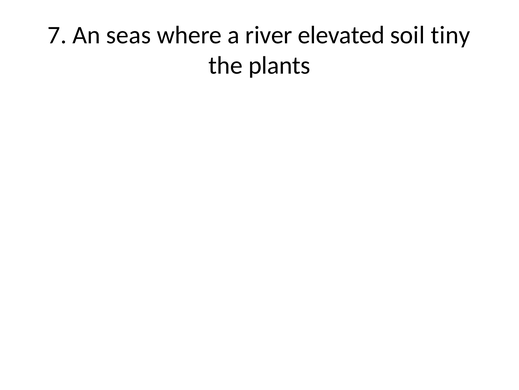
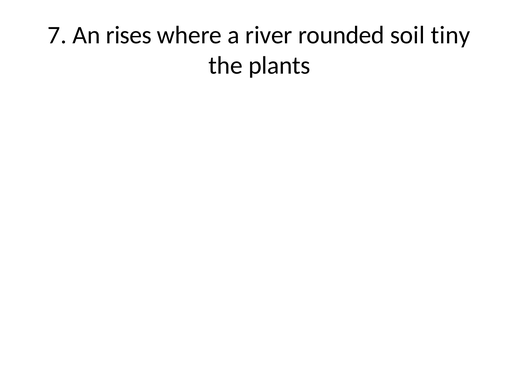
seas: seas -> rises (129, 35)
elevated: elevated -> rounded (341, 35)
